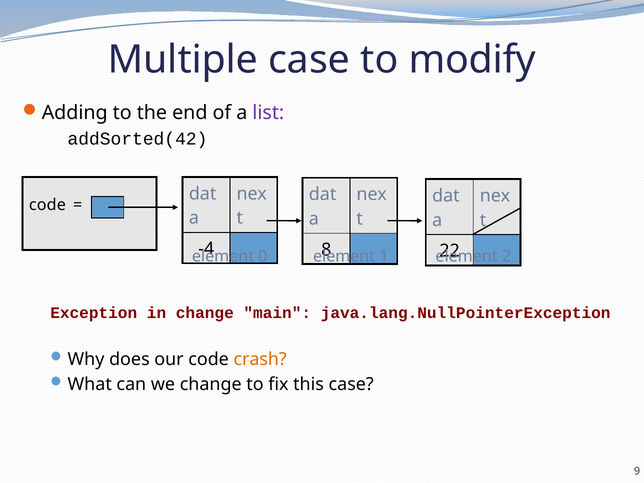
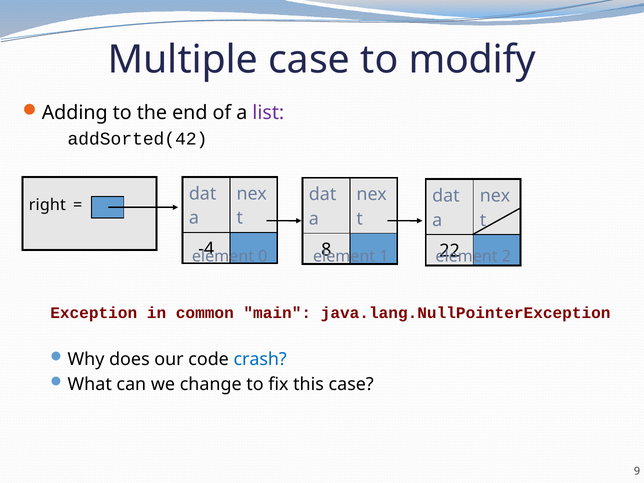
code: code -> right (47, 205)
in change: change -> common (205, 313)
crash colour: orange -> blue (260, 359)
